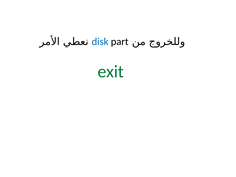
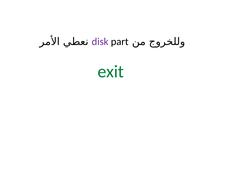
disk colour: blue -> purple (100, 42)
